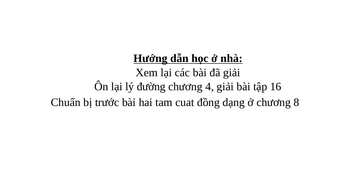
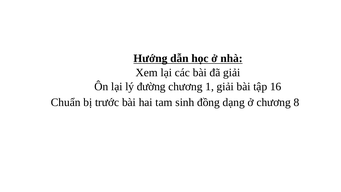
4: 4 -> 1 (210, 87)
cuat: cuat -> sinh (185, 102)
